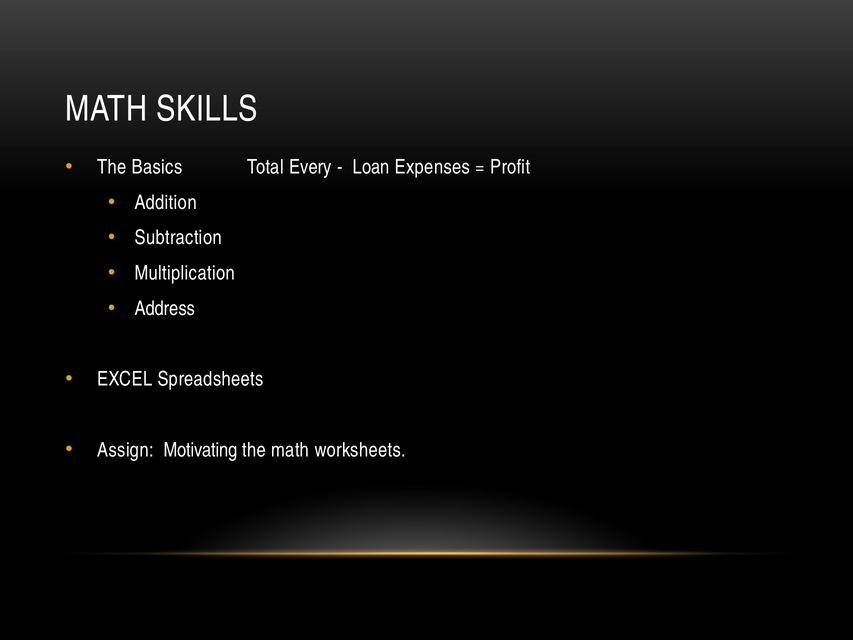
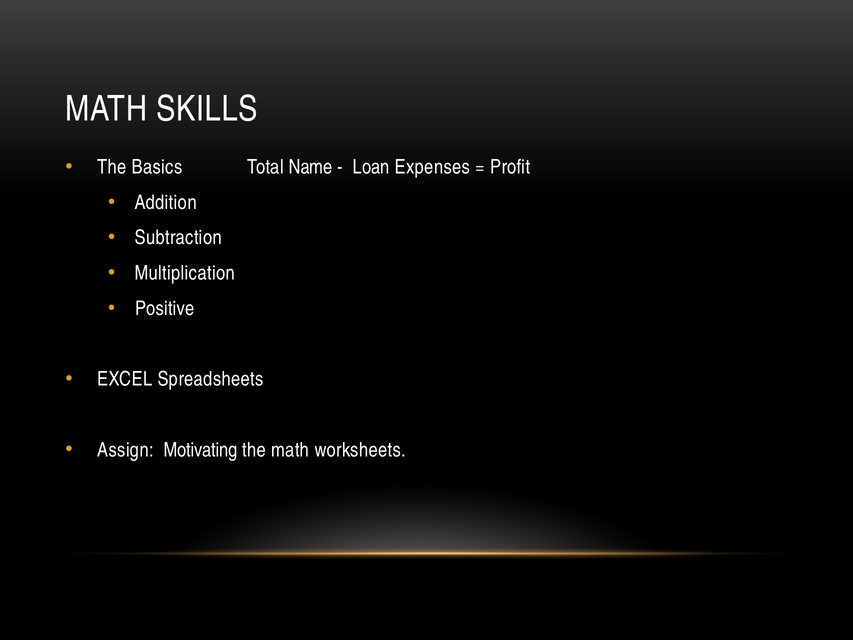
Every: Every -> Name (311, 167)
Address: Address -> Positive (165, 308)
